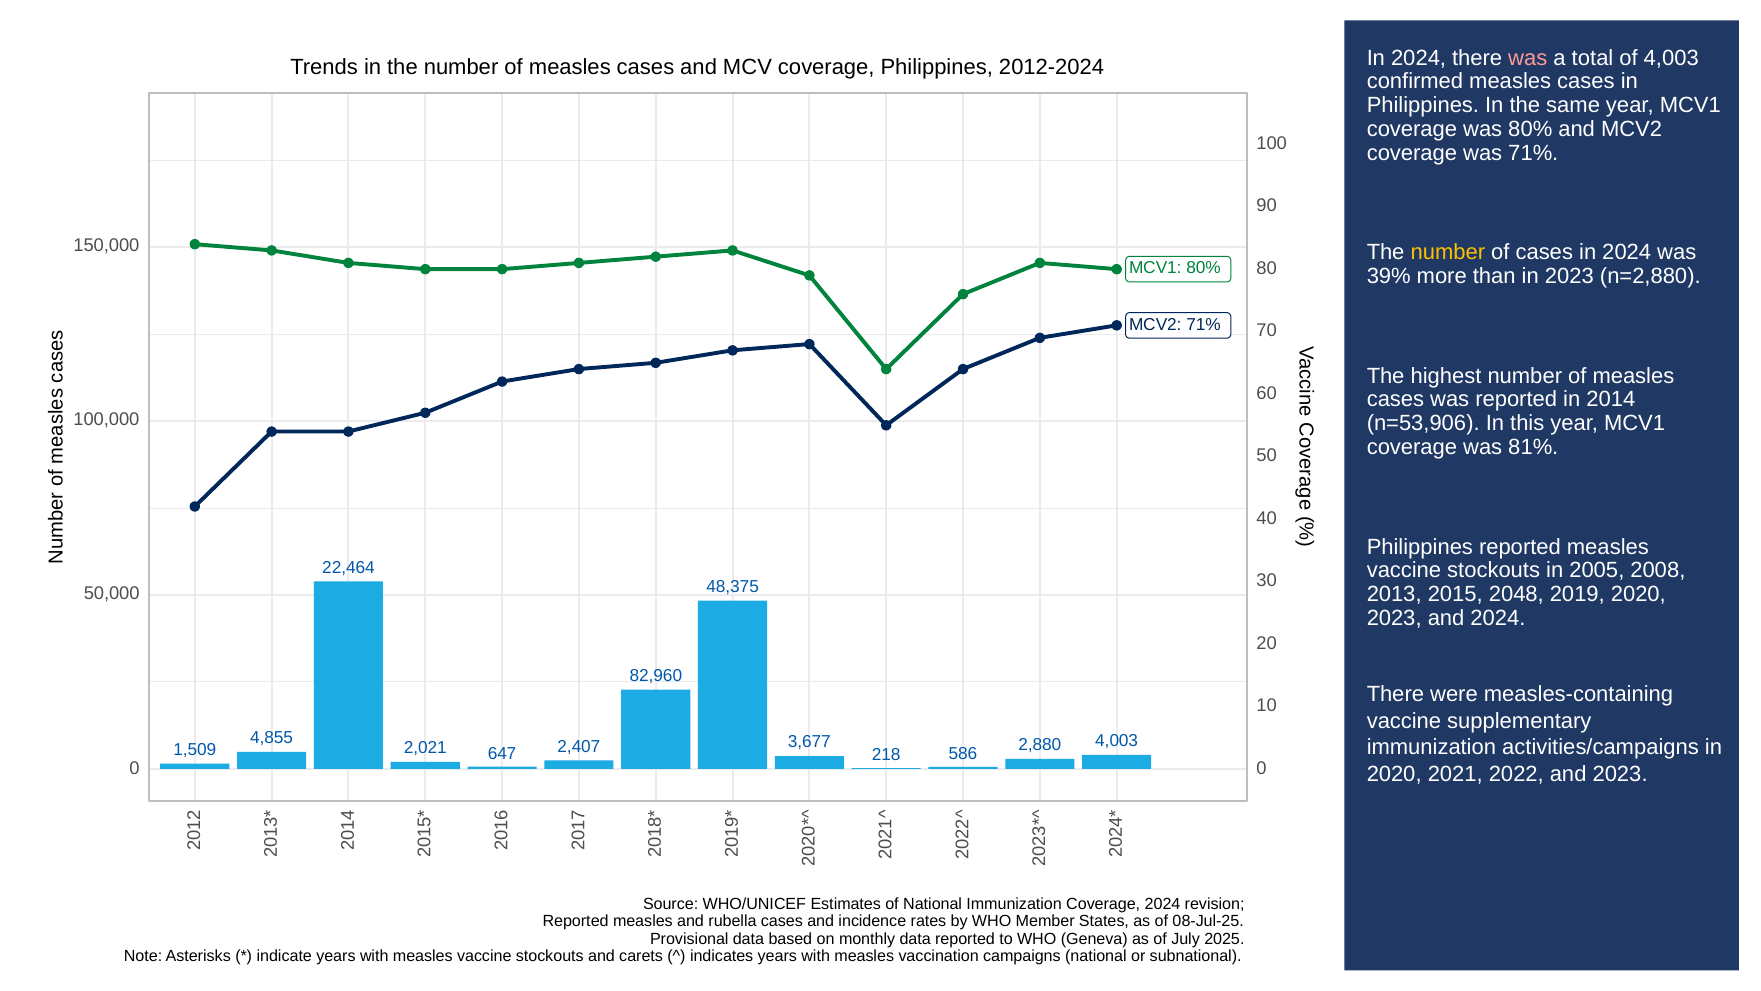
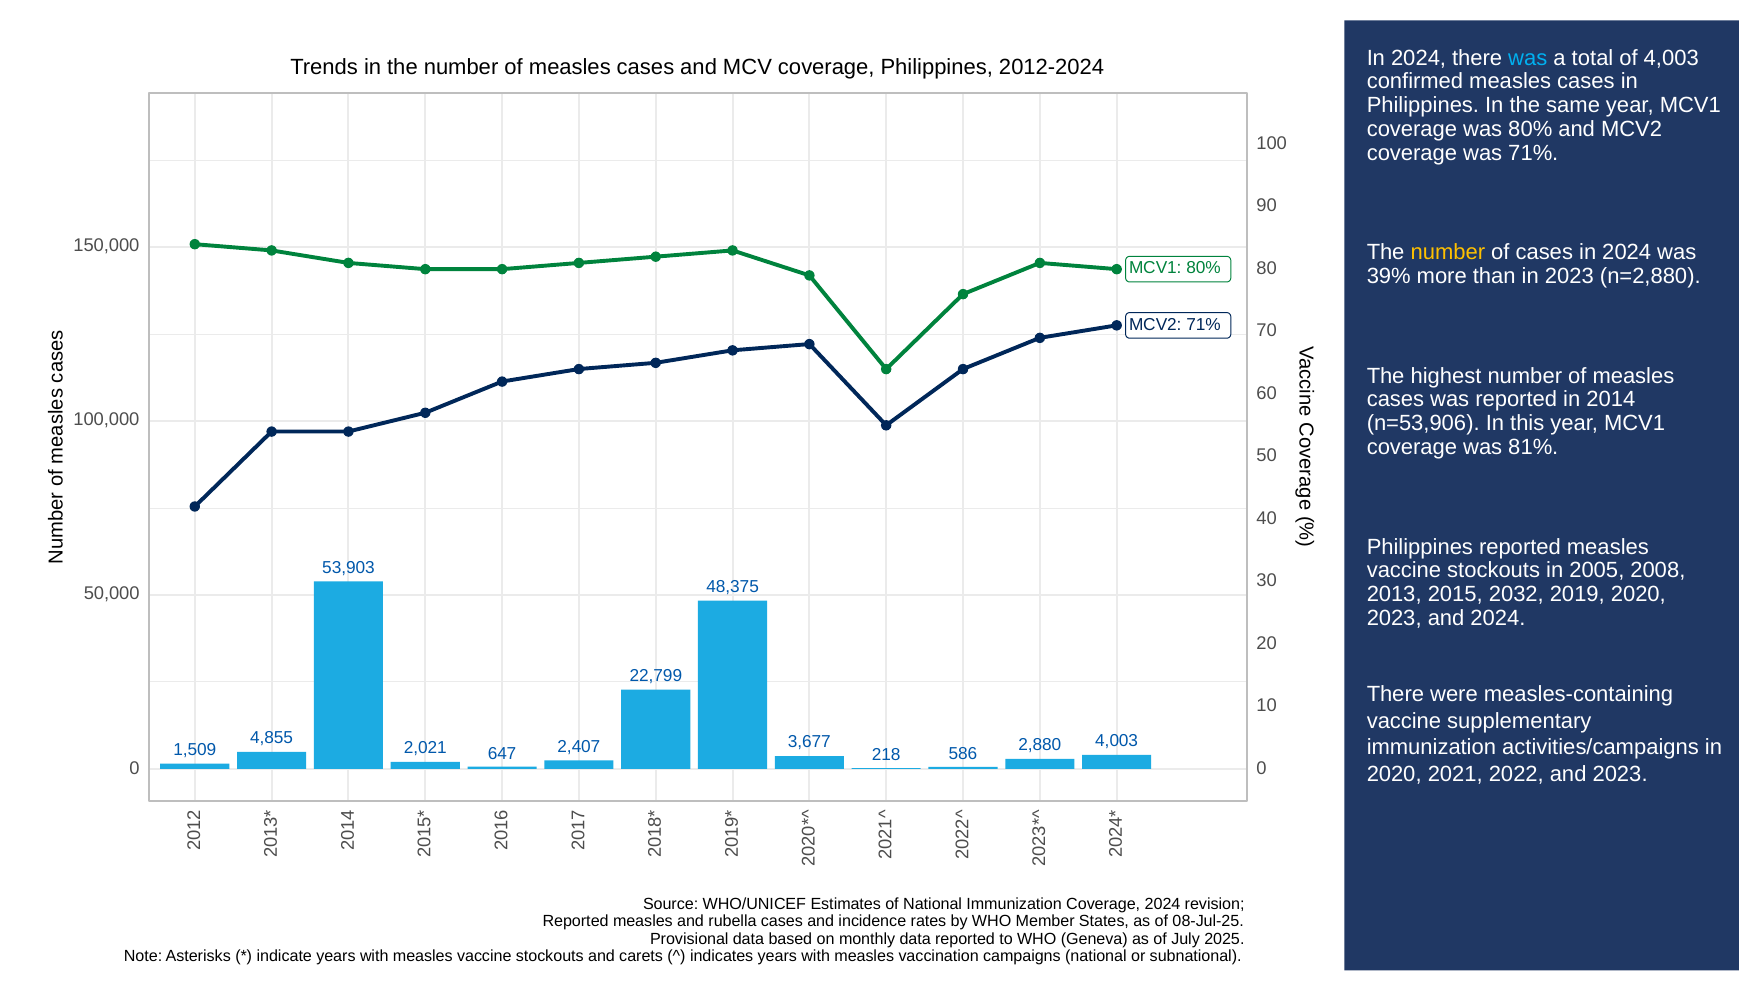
was colour: pink -> light blue (1528, 58)
22,464: 22,464 -> 53,903 (349, 567)
2048: 2048 -> 2032 (1516, 594)
82,960: 82,960 -> 22,799 (656, 675)
